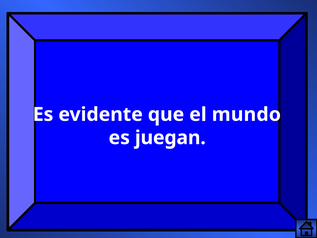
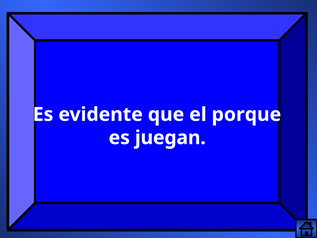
mundo: mundo -> porque (246, 114)
